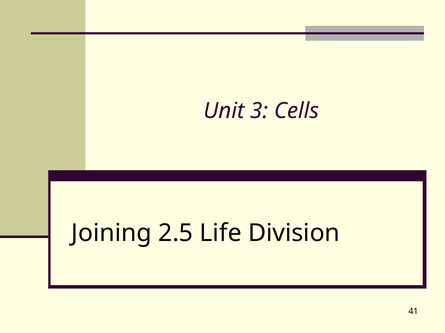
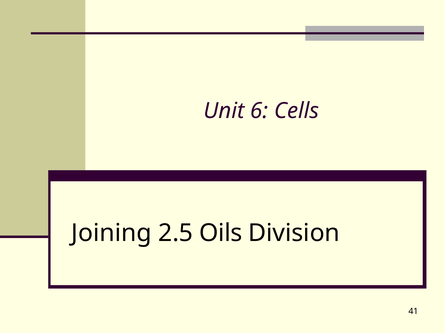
3: 3 -> 6 (259, 111)
Life: Life -> Oils (221, 233)
